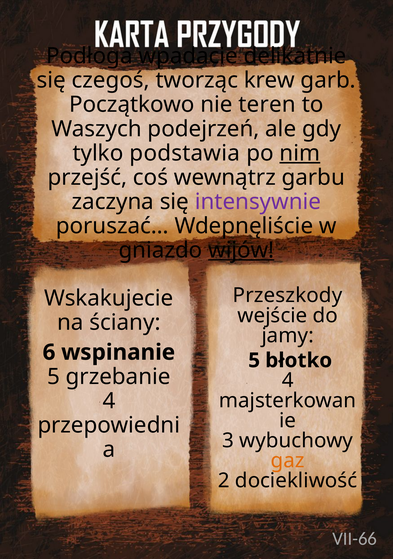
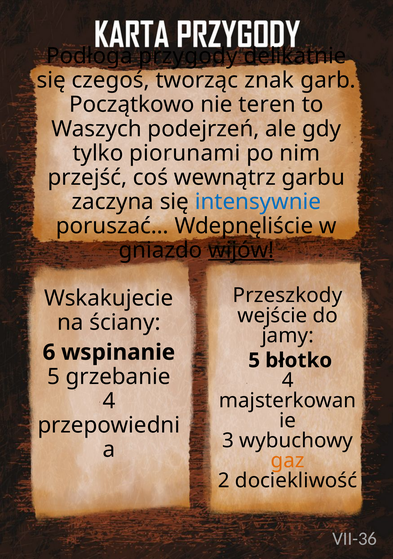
wpadacie: wpadacie -> przygody (188, 56)
krew: krew -> znak (269, 80)
podstawia: podstawia -> piorunami (185, 153)
nim underline: present -> none (300, 153)
intensywnie colour: purple -> blue (258, 201)
VII-66: VII-66 -> VII-36 (355, 538)
